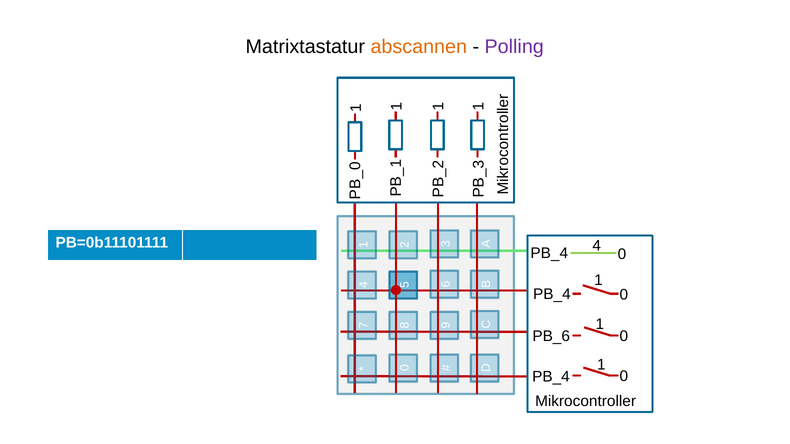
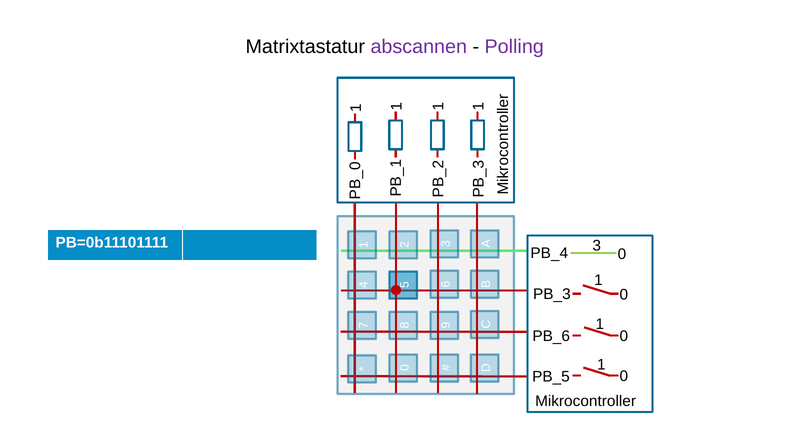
abscannen colour: orange -> purple (419, 47)
PB=0b11101111 4: 4 -> 3 (597, 246)
PB_4: PB_4 -> PB_3 (552, 294)
PB_4: PB_4 -> PB_5 (551, 377)
